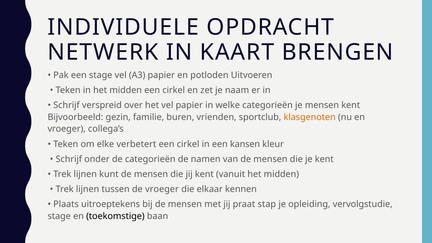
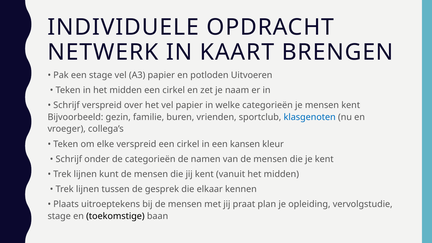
klasgenoten colour: orange -> blue (310, 117)
elke verbetert: verbetert -> verspreid (136, 144)
de vroeger: vroeger -> gesprek (162, 189)
stap: stap -> plan (267, 204)
